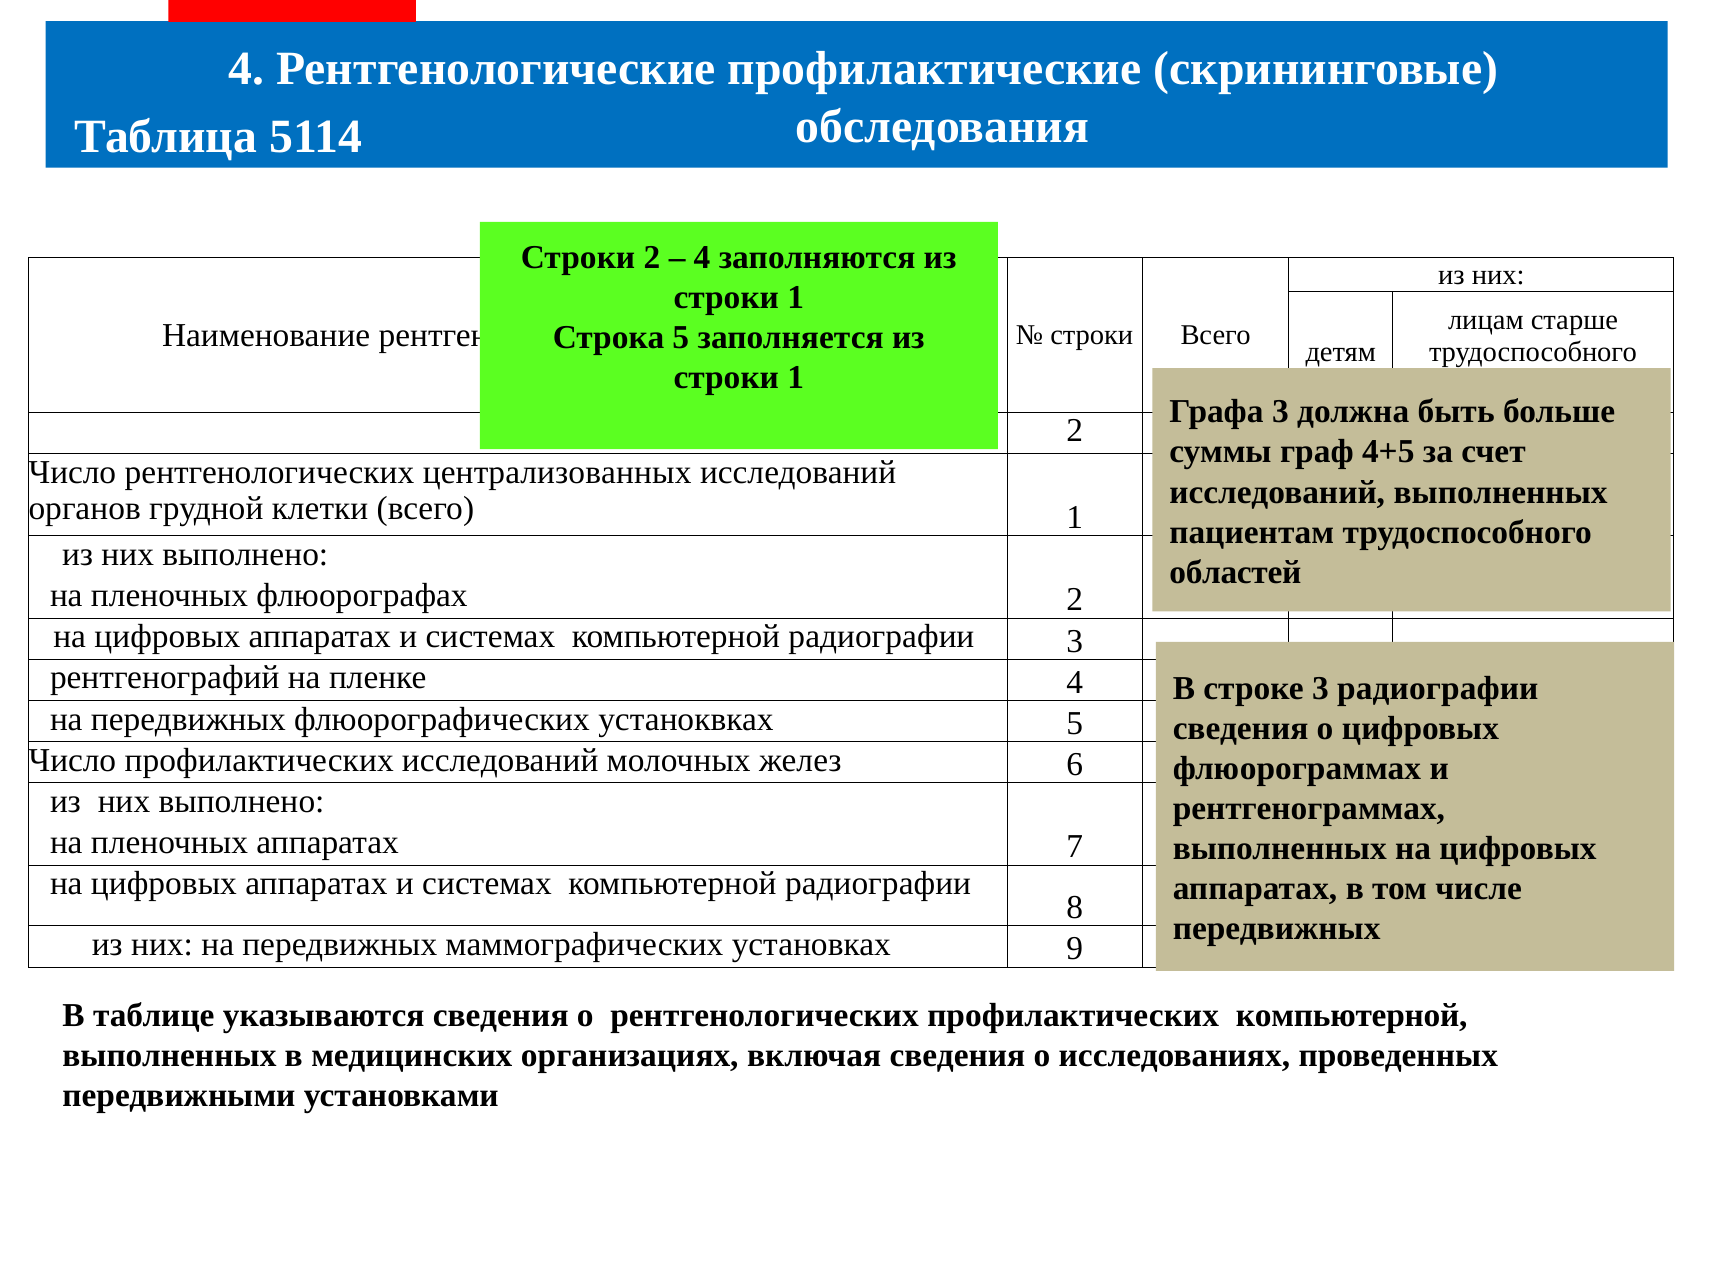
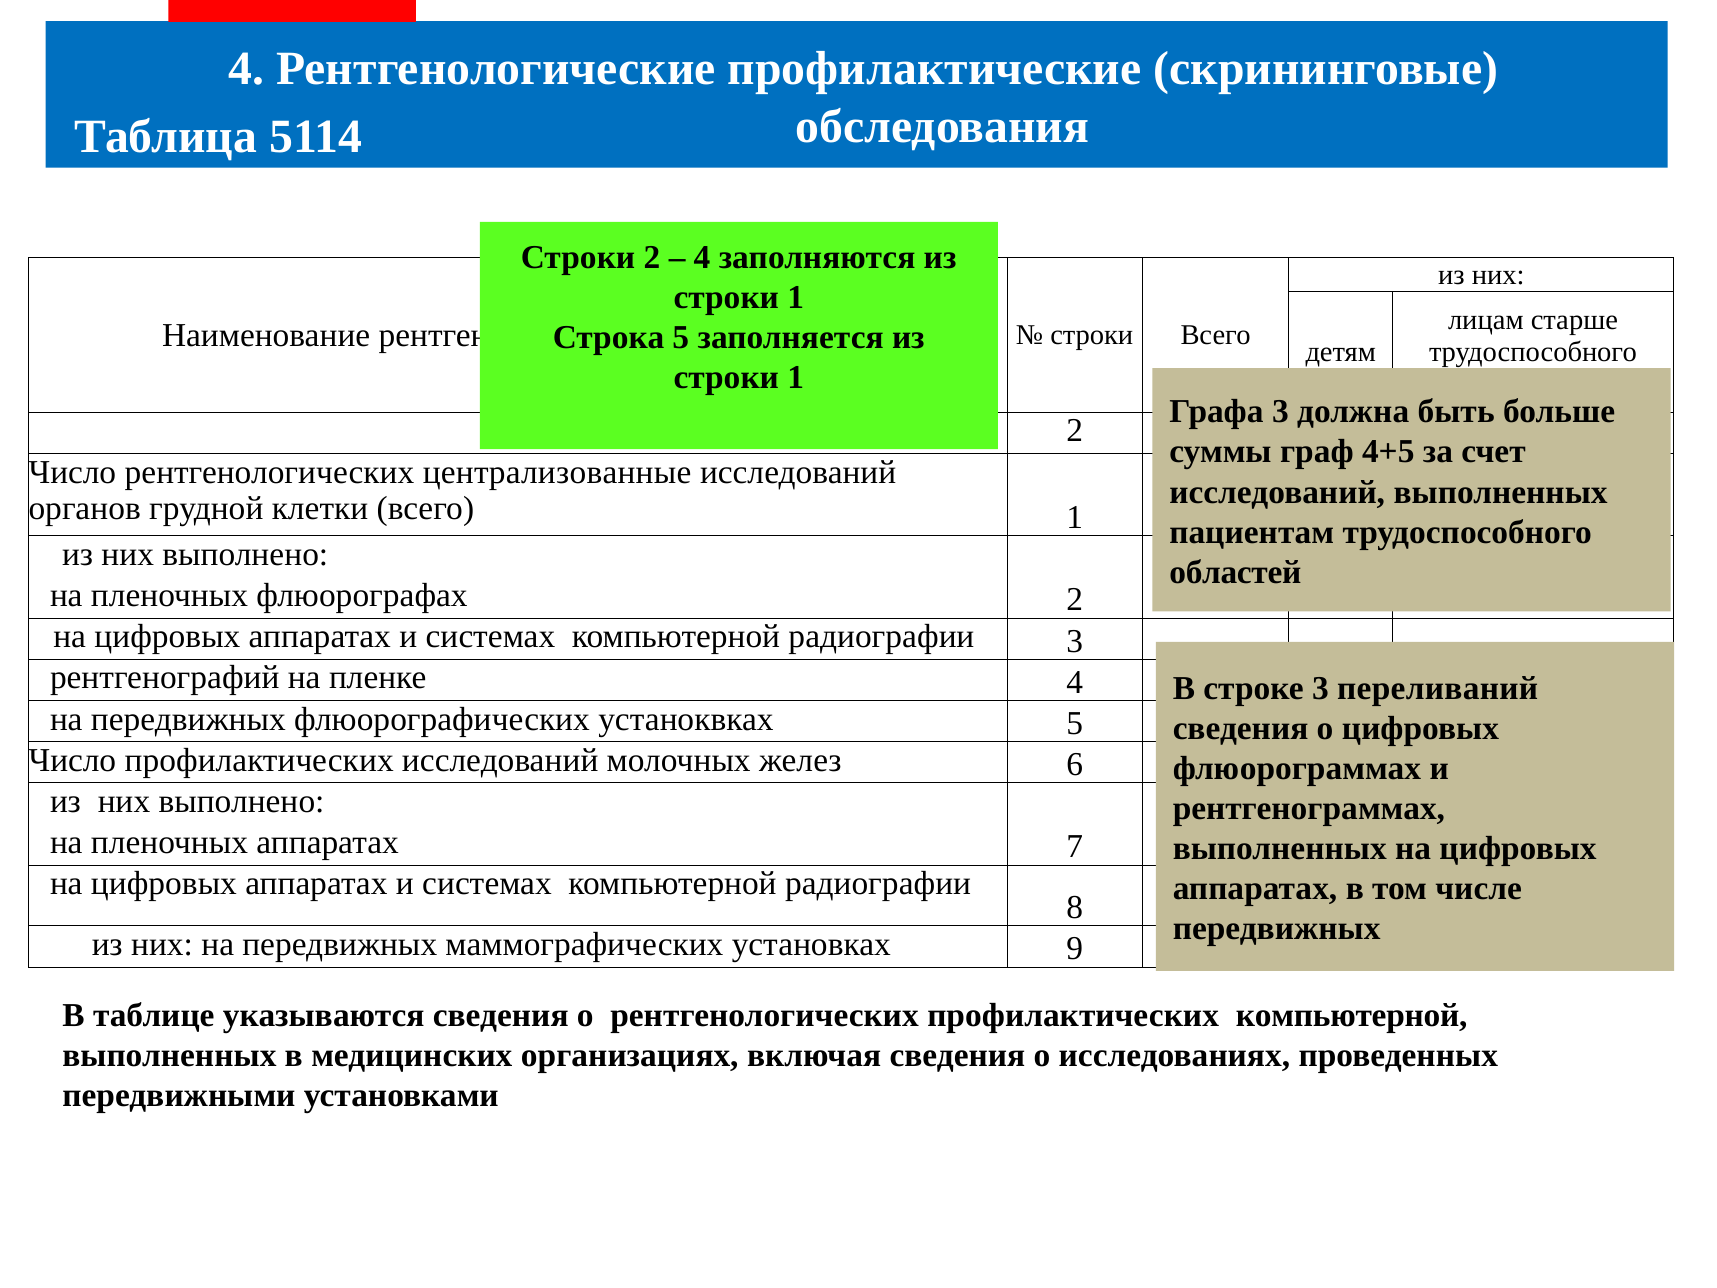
централизованных: централизованных -> централизованные (557, 472)
3 радиографии: радиографии -> переливаний (1438, 688)
